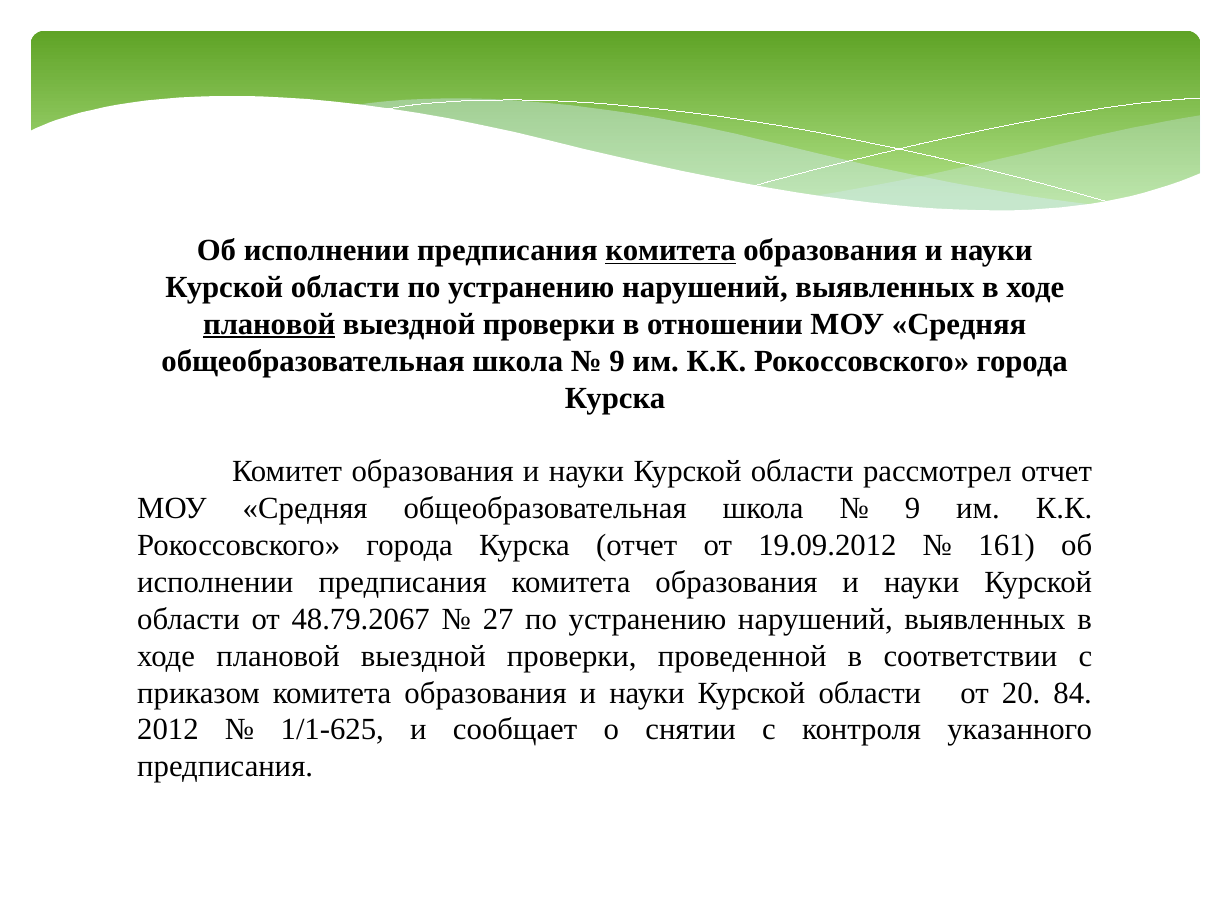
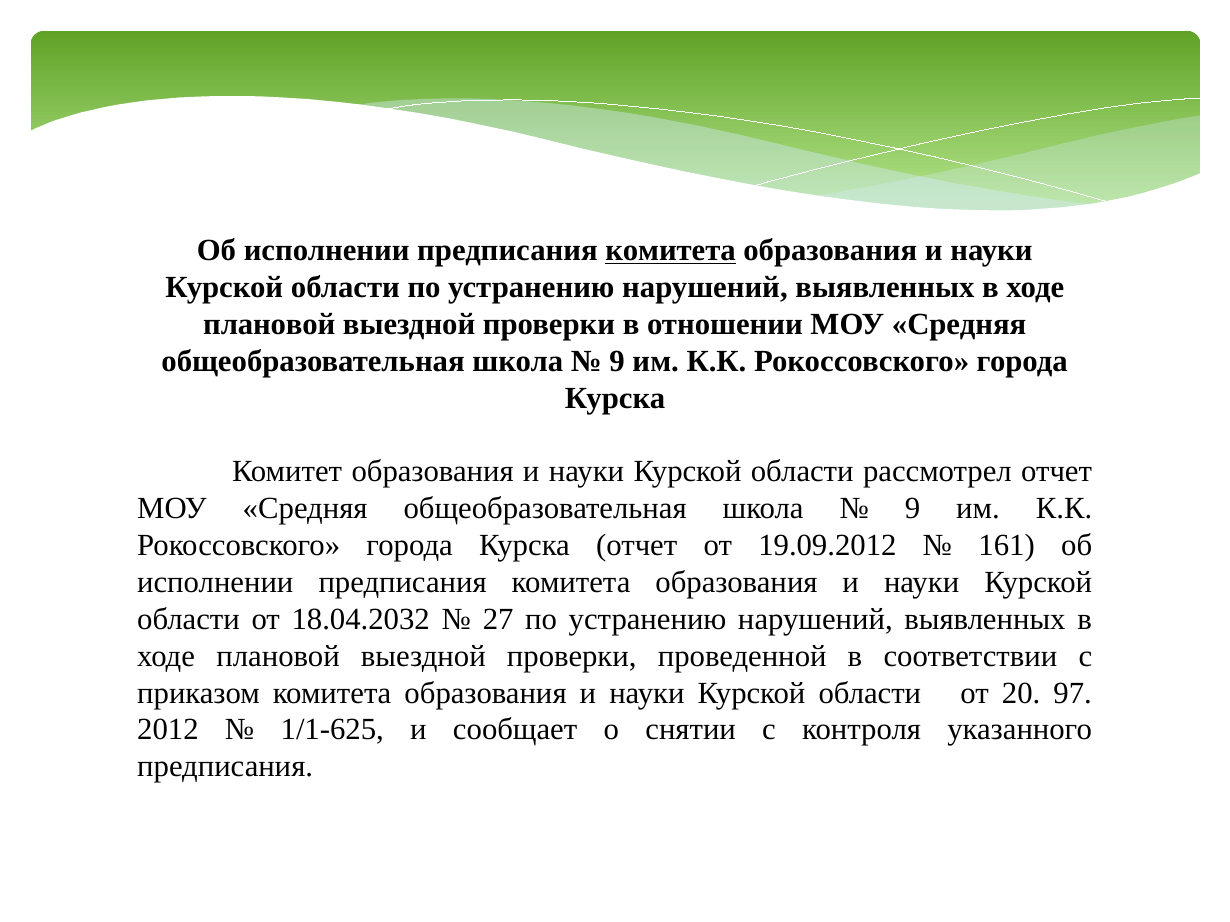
плановой underline: present -> none (269, 324)
48.79.2067: 48.79.2067 -> 18.04.2032 (361, 619)
84: 84 -> 97 (1073, 693)
